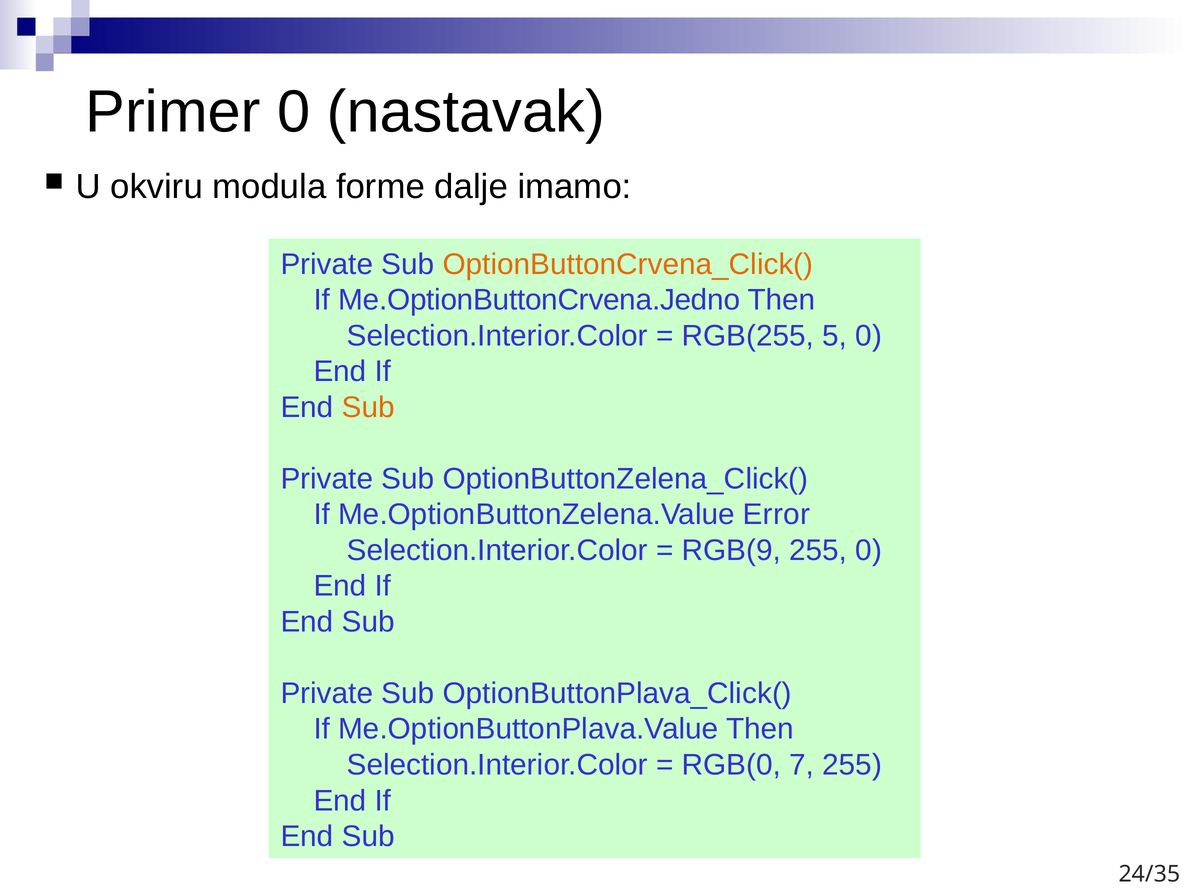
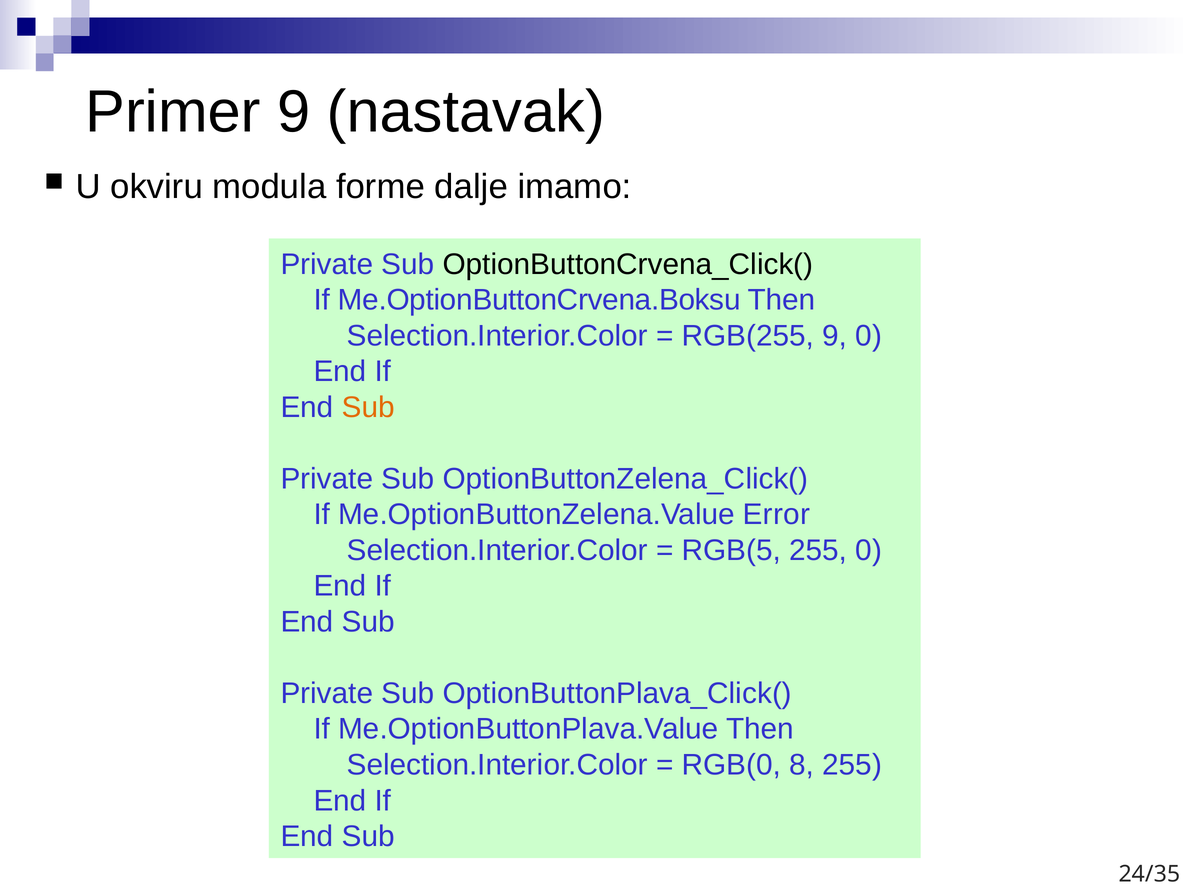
Primer 0: 0 -> 9 (294, 112)
OptionButtonCrvena_Click( colour: orange -> black (628, 264)
Me.OptionButtonCrvena.Jedno: Me.OptionButtonCrvena.Jedno -> Me.OptionButtonCrvena.Boksu (539, 300)
RGB(255 5: 5 -> 9 (835, 336)
RGB(9: RGB(9 -> RGB(5 (731, 550)
7: 7 -> 8 (802, 765)
